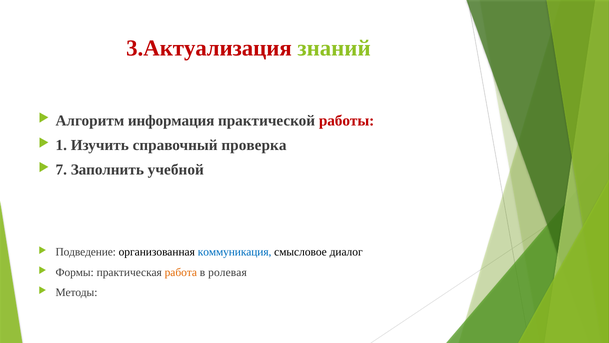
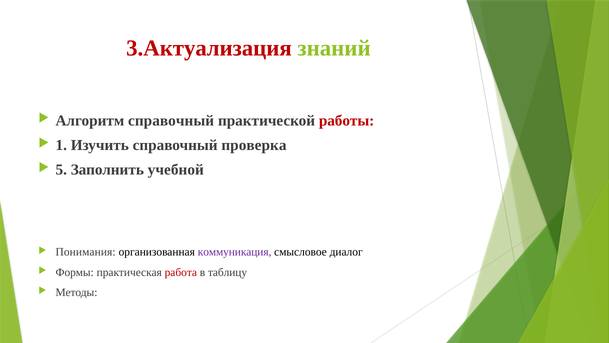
Алгоритм информация: информация -> справочный (171, 120)
7: 7 -> 5 (61, 170)
Подведение: Подведение -> Понимания (86, 252)
коммуникация colour: blue -> purple (235, 252)
работа colour: orange -> red (181, 272)
ролевая: ролевая -> таблицу (228, 272)
